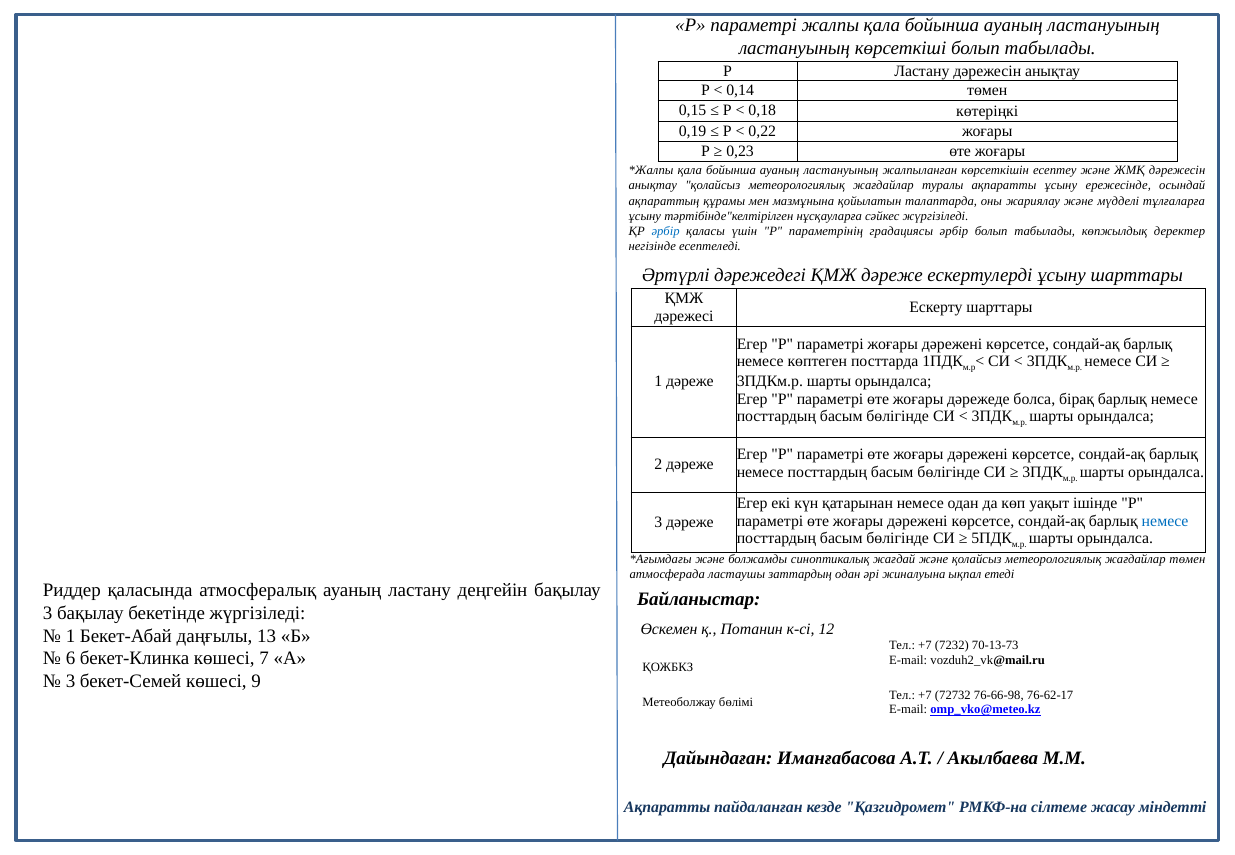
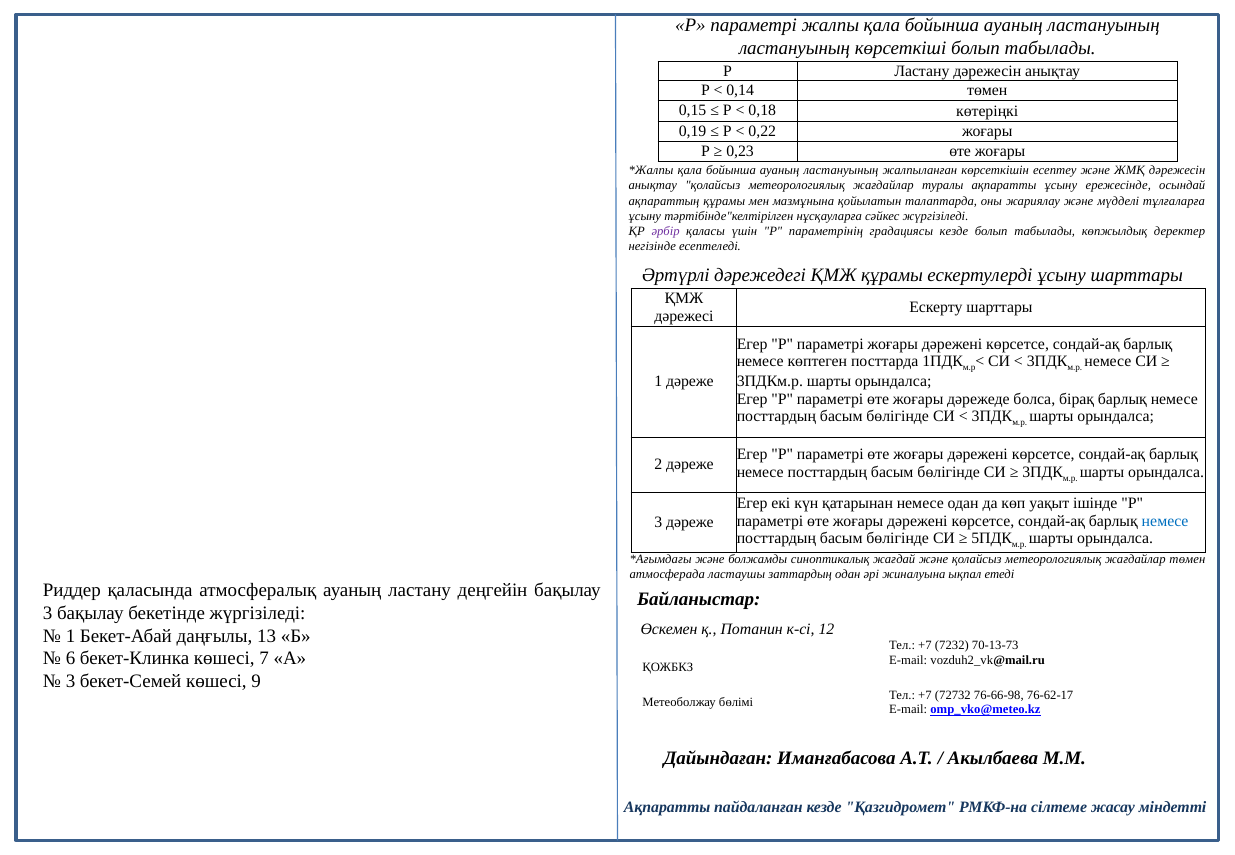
әрбір colour: blue -> purple (666, 231)
градациясы әрбір: әрбір -> кезде (954, 231)
ҚМЖ дәреже: дәреже -> құрамы (892, 275)
